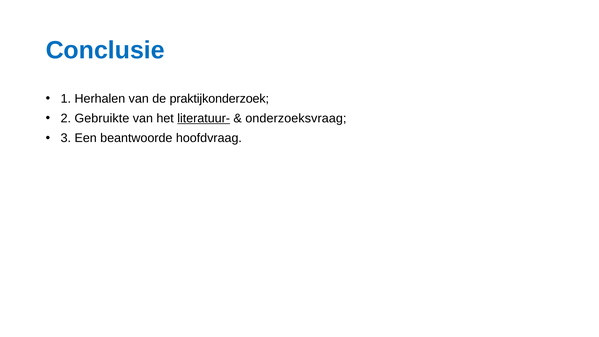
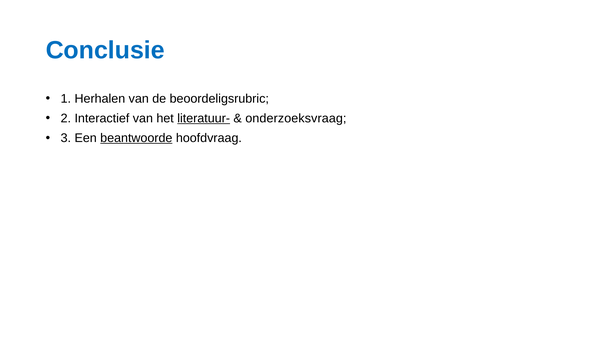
praktijkonderzoek: praktijkonderzoek -> beoordeligsrubric (219, 99)
Gebruikte: Gebruikte -> Interactief (102, 118)
beantwoorde underline: none -> present (136, 138)
